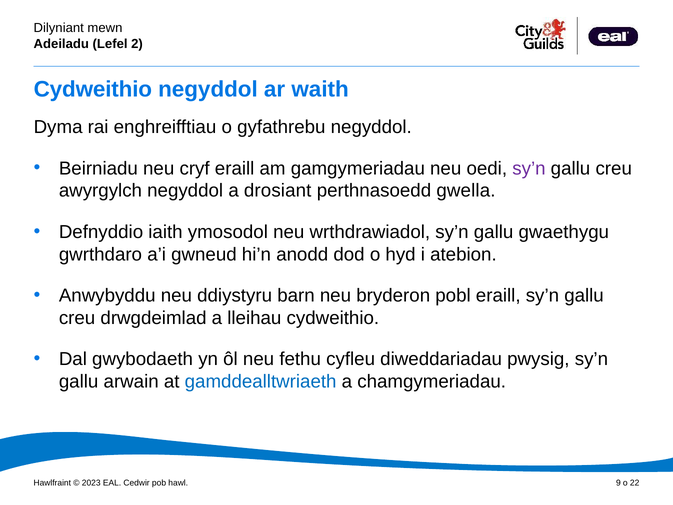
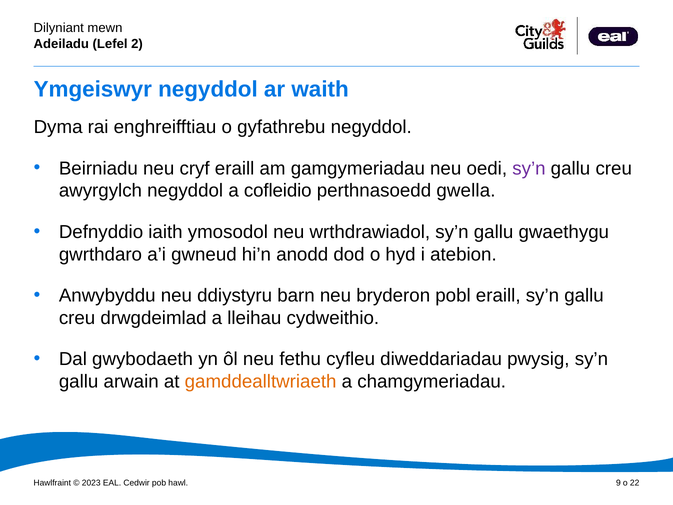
Cydweithio: Cydweithio -> Ymgeiswyr (93, 89)
drosiant: drosiant -> cofleidio (278, 191)
gamddealltwriaeth colour: blue -> orange (261, 381)
